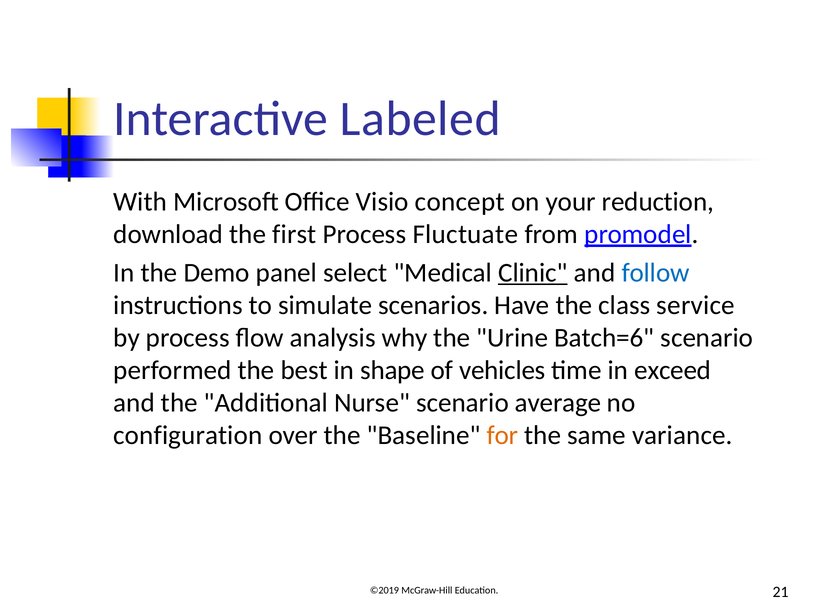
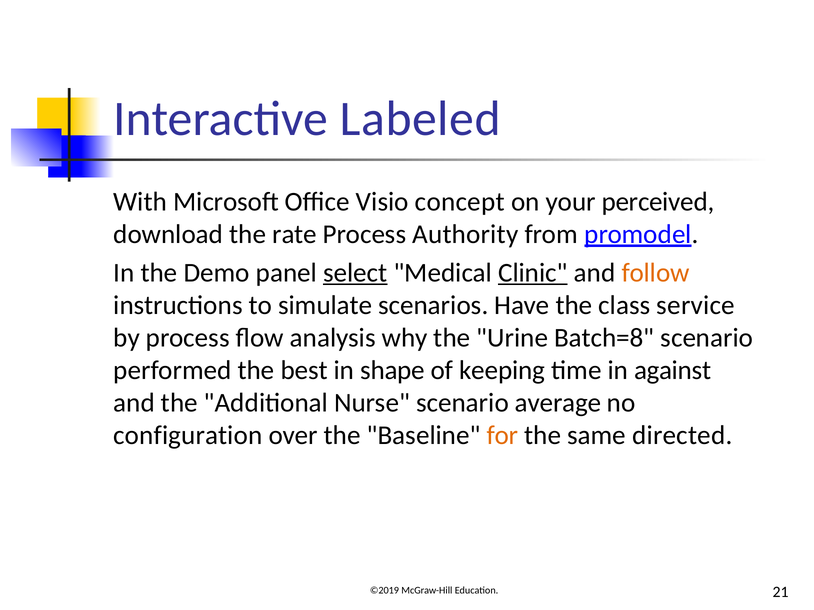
reduction: reduction -> perceived (658, 202)
first: first -> rate (295, 234)
Fluctuate: Fluctuate -> Authority (465, 234)
select underline: none -> present (355, 273)
follow colour: blue -> orange (656, 273)
Batch=6: Batch=6 -> Batch=8 (604, 338)
vehicles: vehicles -> keeping (502, 371)
exceed: exceed -> against (673, 371)
variance: variance -> directed (682, 436)
